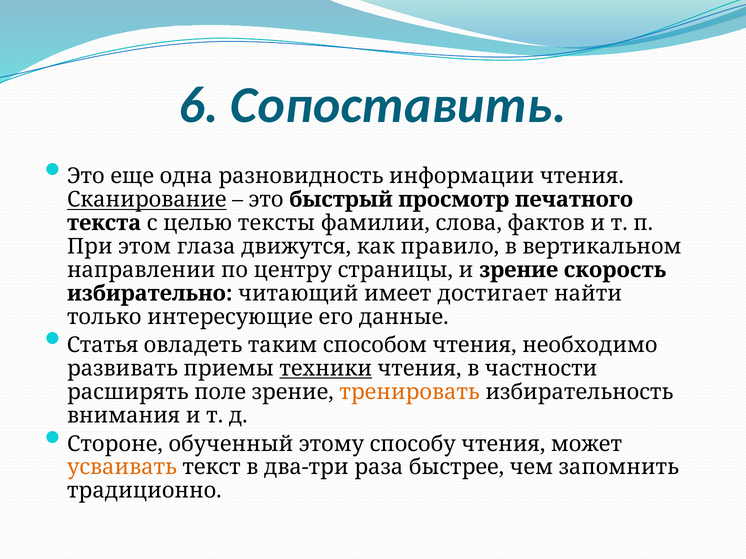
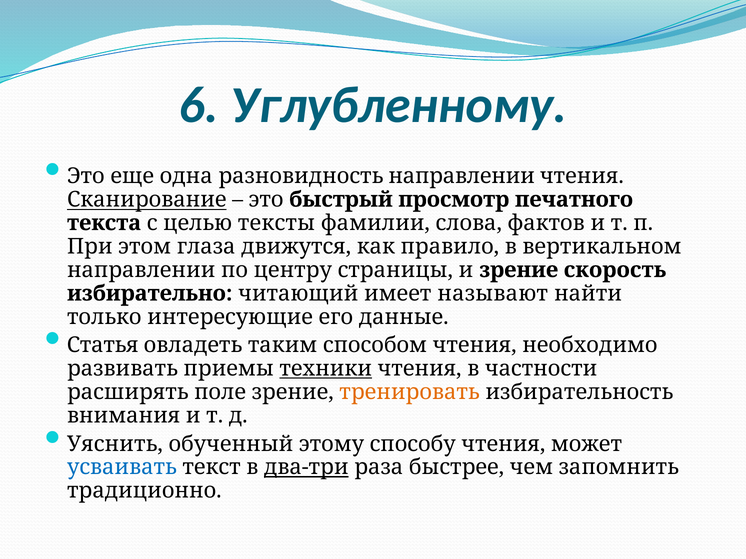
Сопоставить: Сопоставить -> Углубленному (399, 105)
разновидность информации: информации -> направлении (462, 176)
достигает: достигает -> называют (493, 294)
Стороне: Стороне -> Уяснить (115, 444)
усваивать colour: orange -> blue (122, 468)
два-три underline: none -> present (306, 468)
